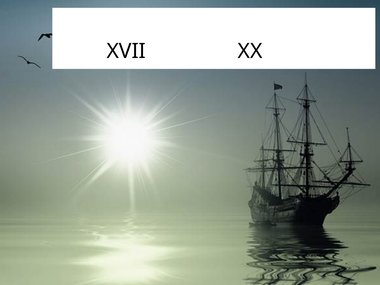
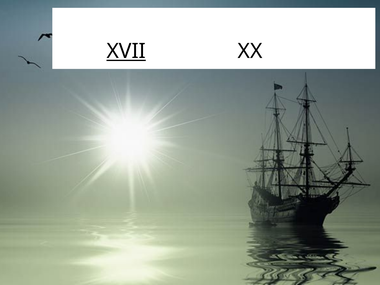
XVII underline: none -> present (126, 51)
